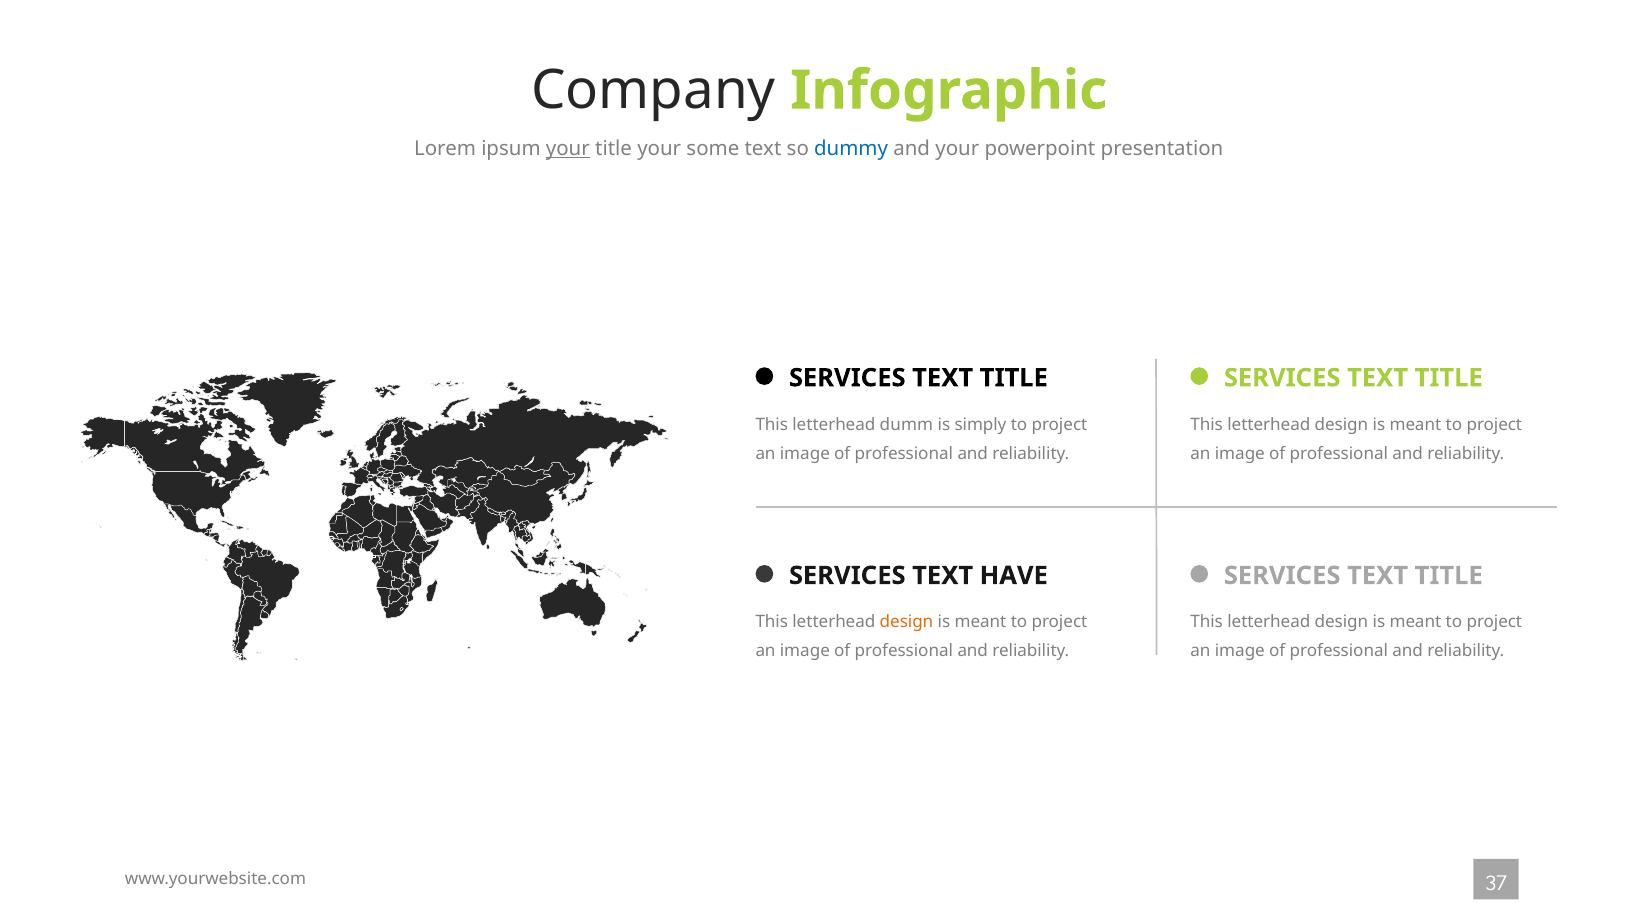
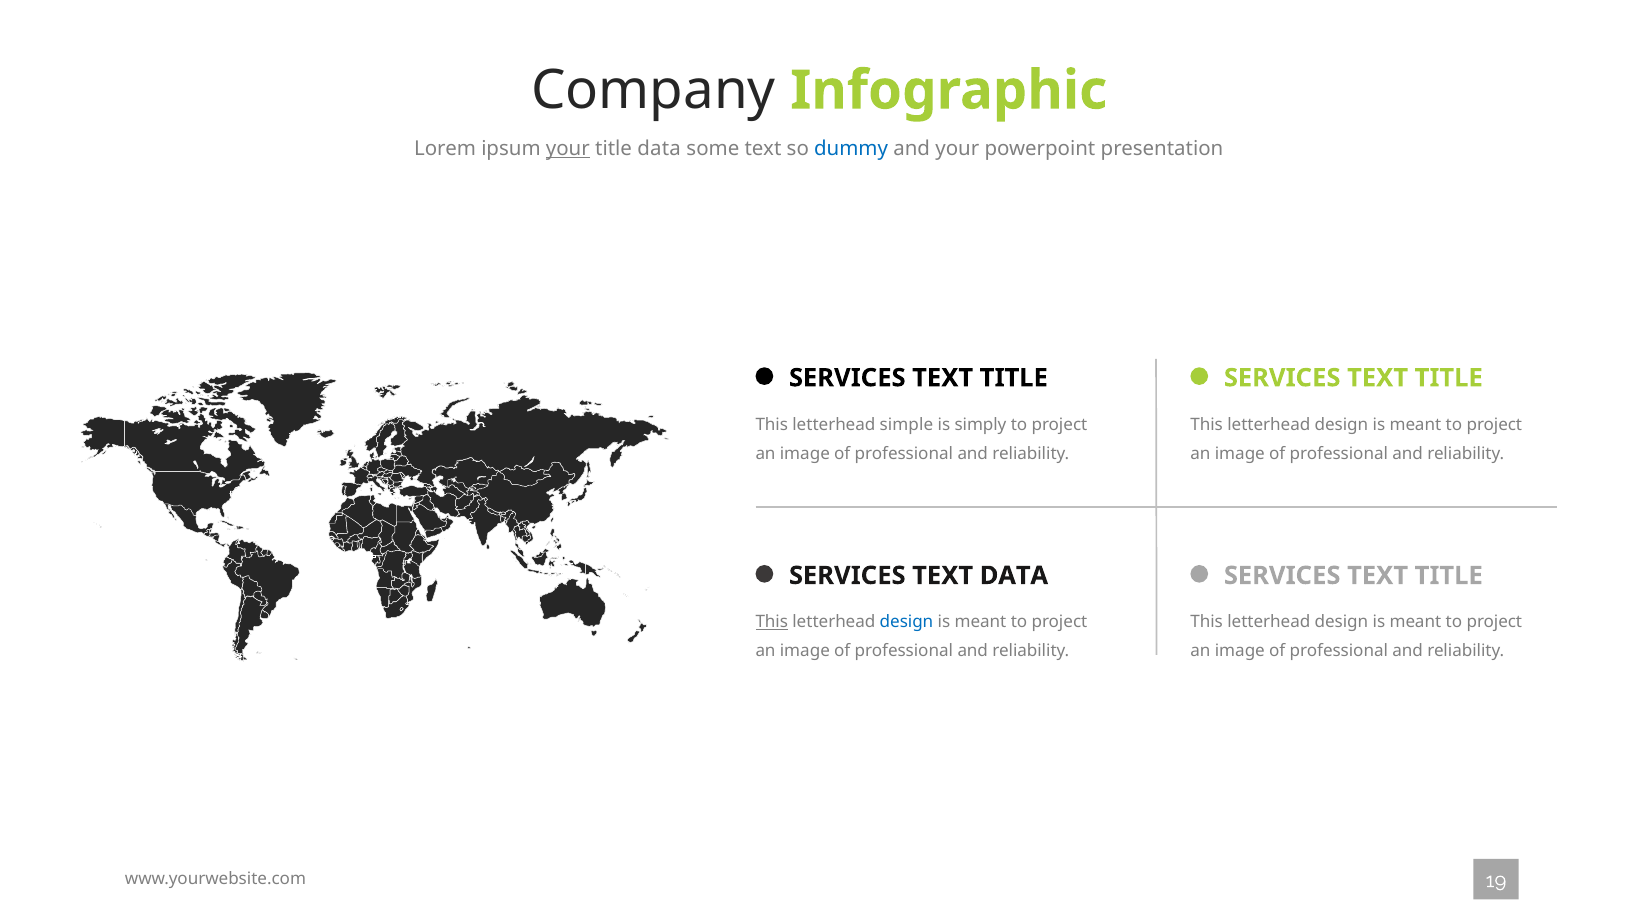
title your: your -> data (659, 148)
dumm: dumm -> simple (906, 424)
TEXT HAVE: HAVE -> DATA (1014, 576)
This underline: none -> present (772, 622)
design colour: orange -> blue (906, 622)
37: 37 -> 19 (1496, 880)
